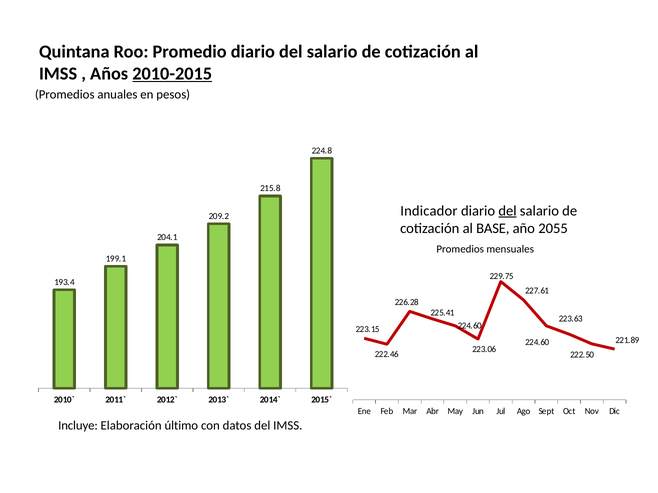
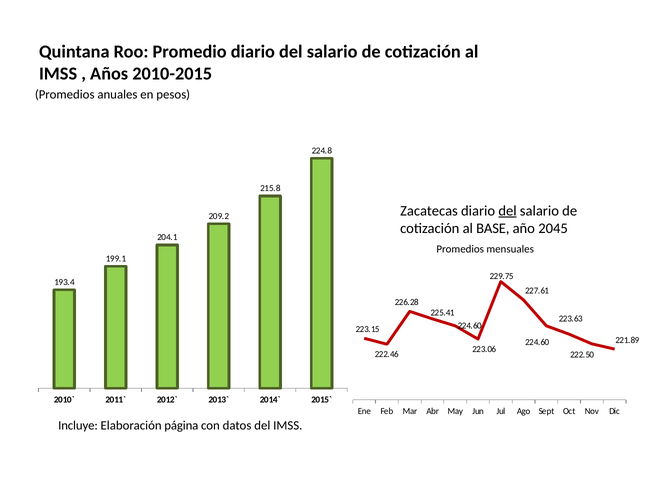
2010-2015 underline: present -> none (172, 74)
Indicador: Indicador -> Zacatecas (429, 211)
2055: 2055 -> 2045 (553, 229)
último: último -> página (181, 426)
